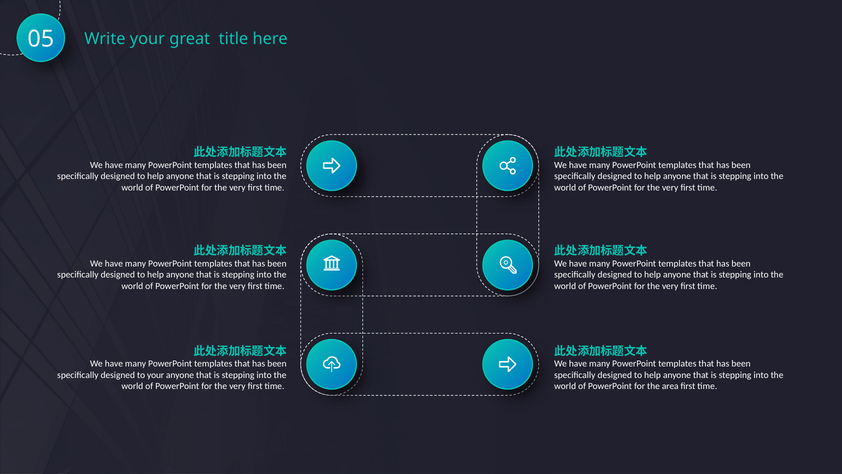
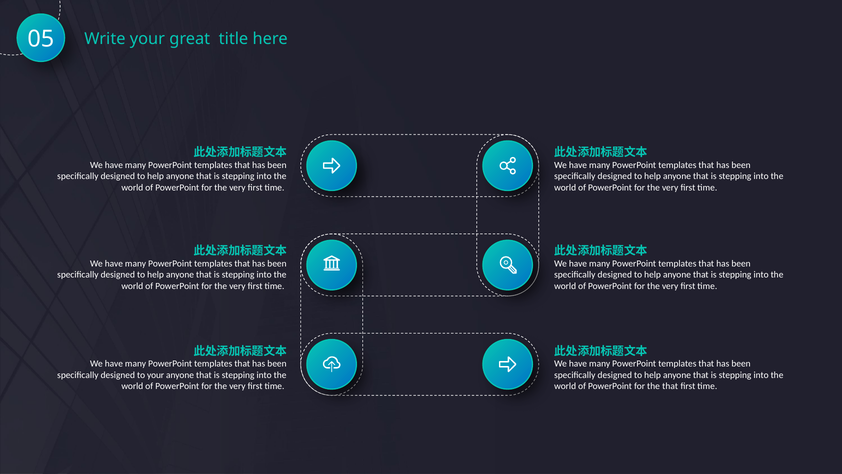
the area: area -> that (670, 386)
